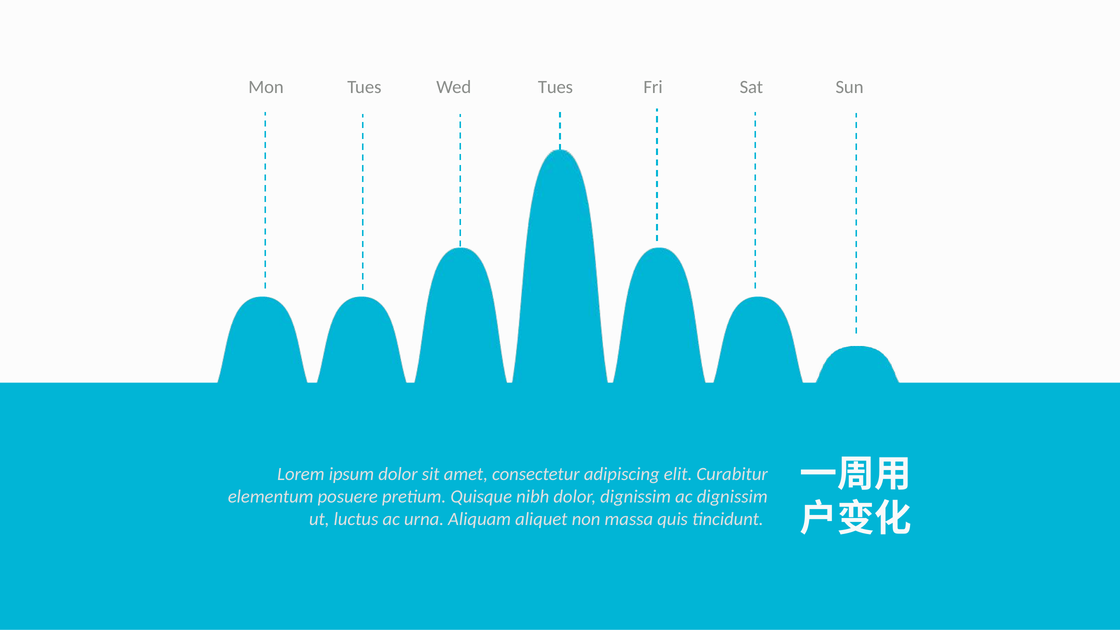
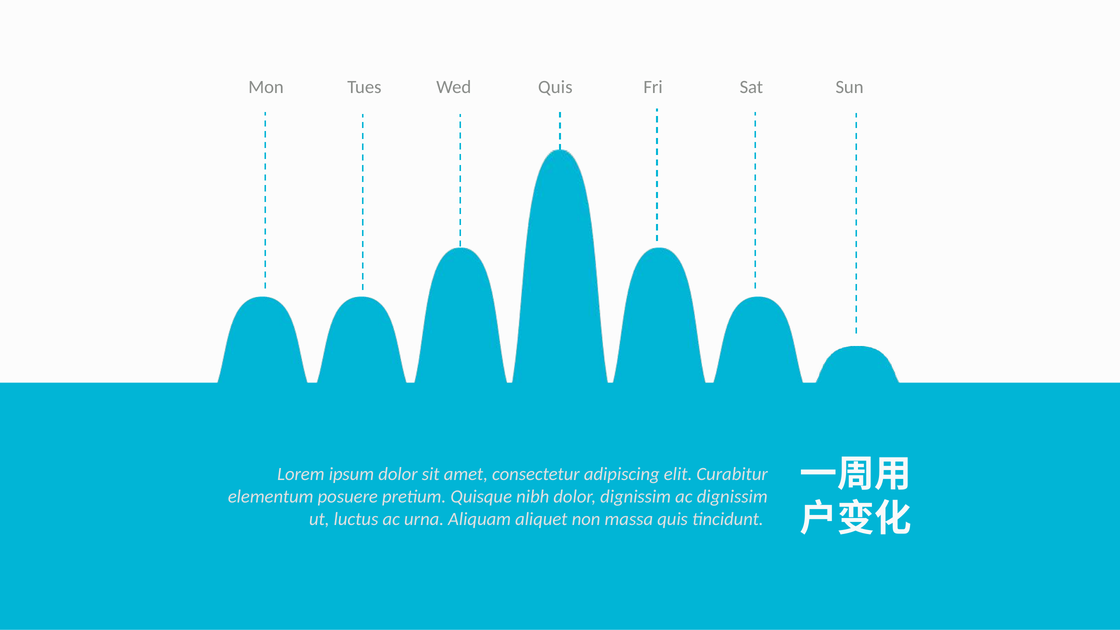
Wed Tues: Tues -> Quis (555, 87)
